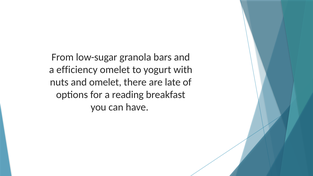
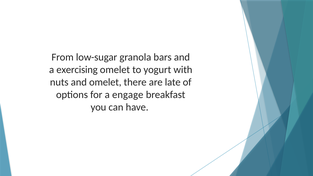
efficiency: efficiency -> exercising (77, 70)
reading: reading -> engage (128, 95)
